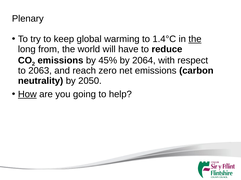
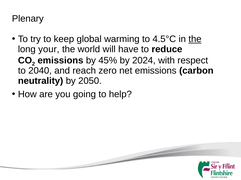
1.4°C: 1.4°C -> 4.5°C (164, 39)
from: from -> your (49, 49)
2064: 2064 -> 2024 (144, 61)
2063: 2063 -> 2040 (40, 71)
How underline: present -> none (27, 95)
